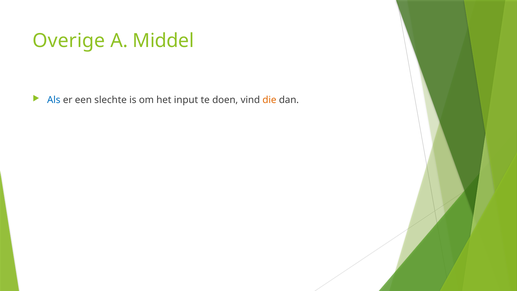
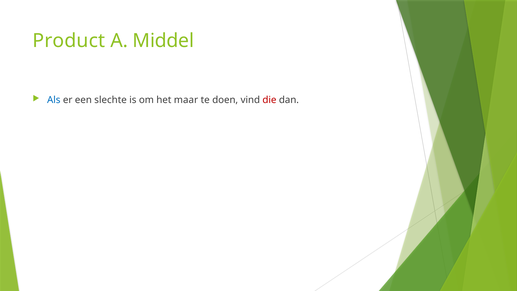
Overige: Overige -> Product (69, 41)
input: input -> maar (186, 100)
die colour: orange -> red (269, 100)
